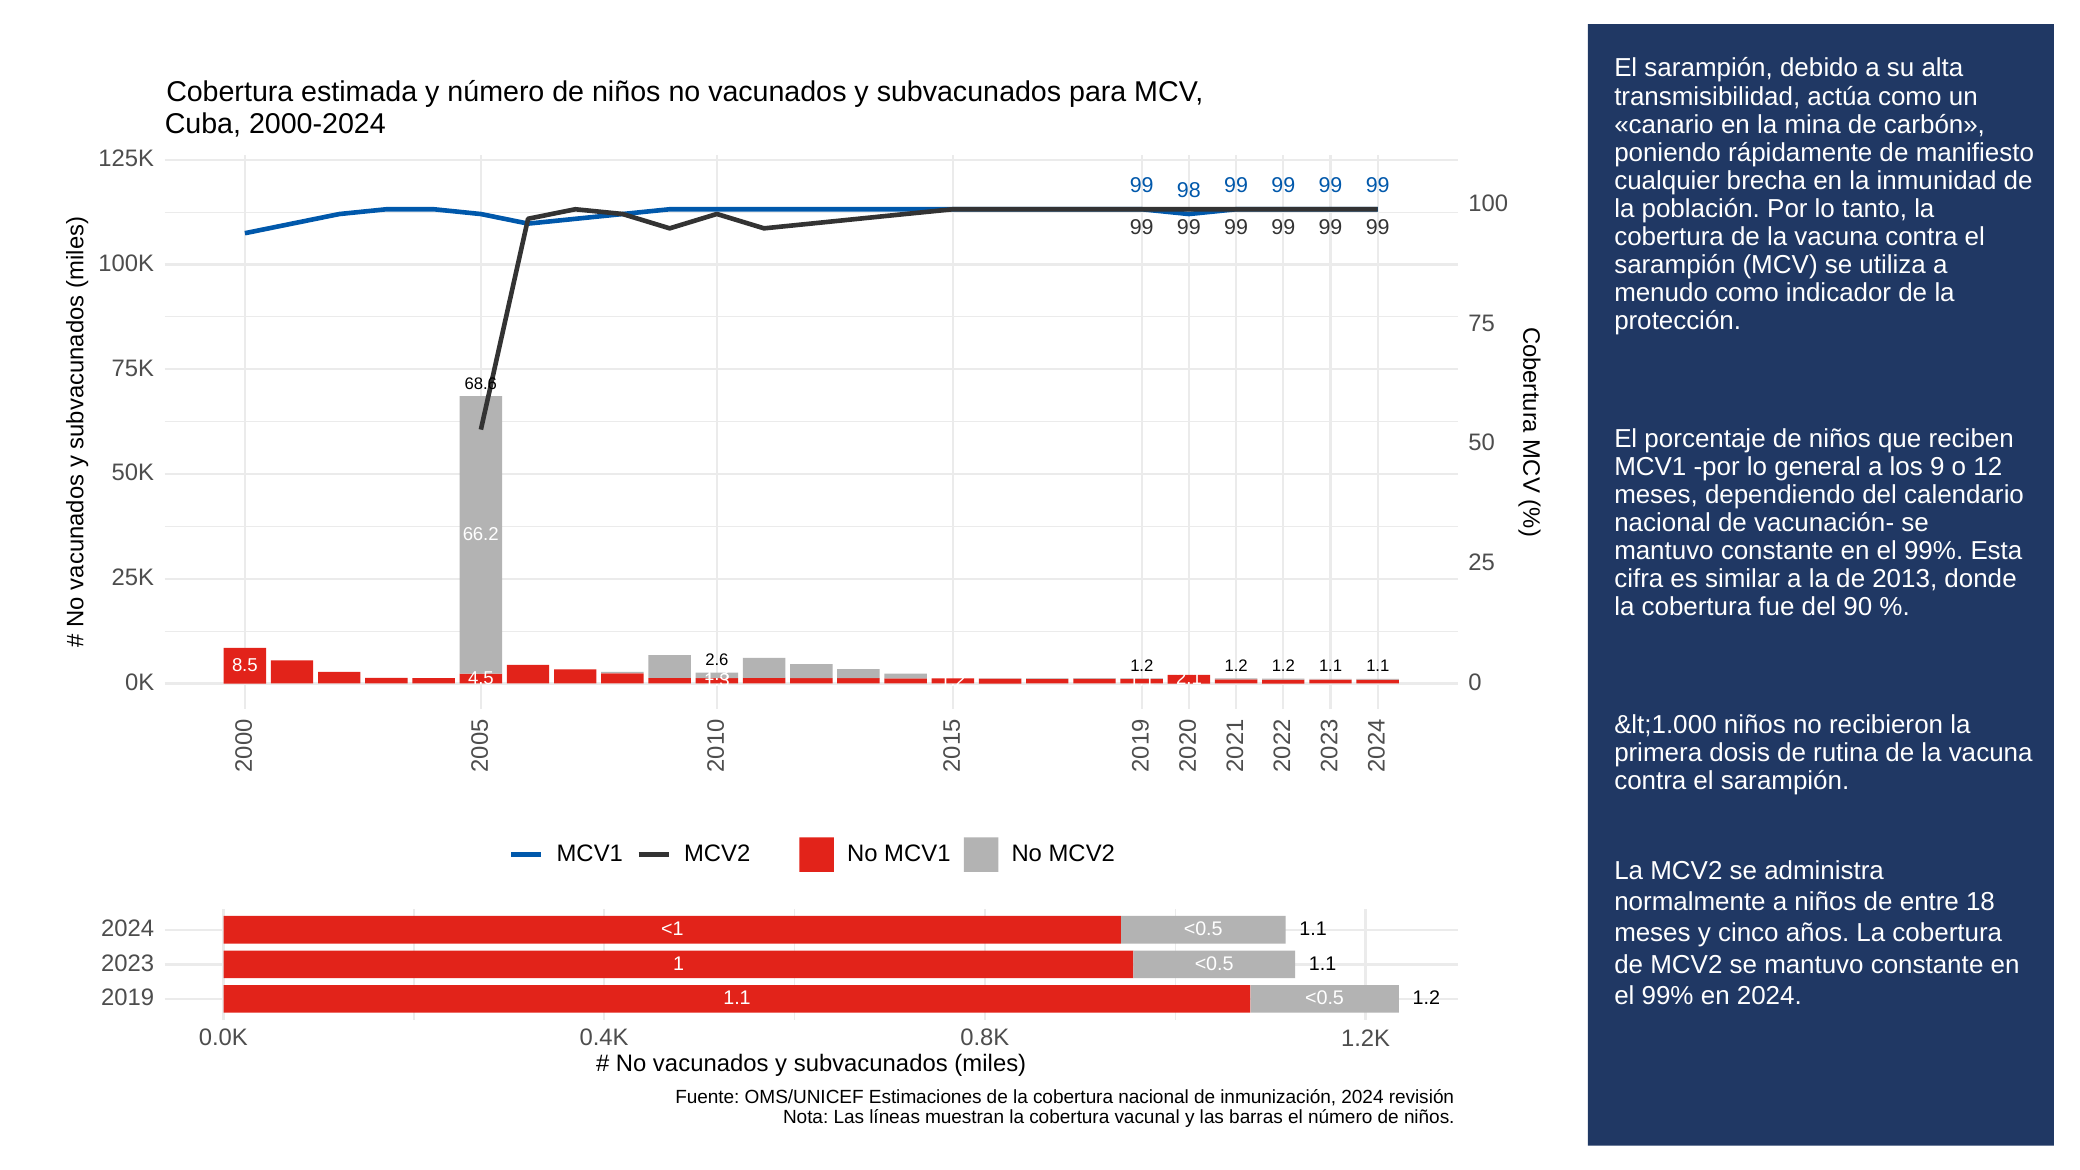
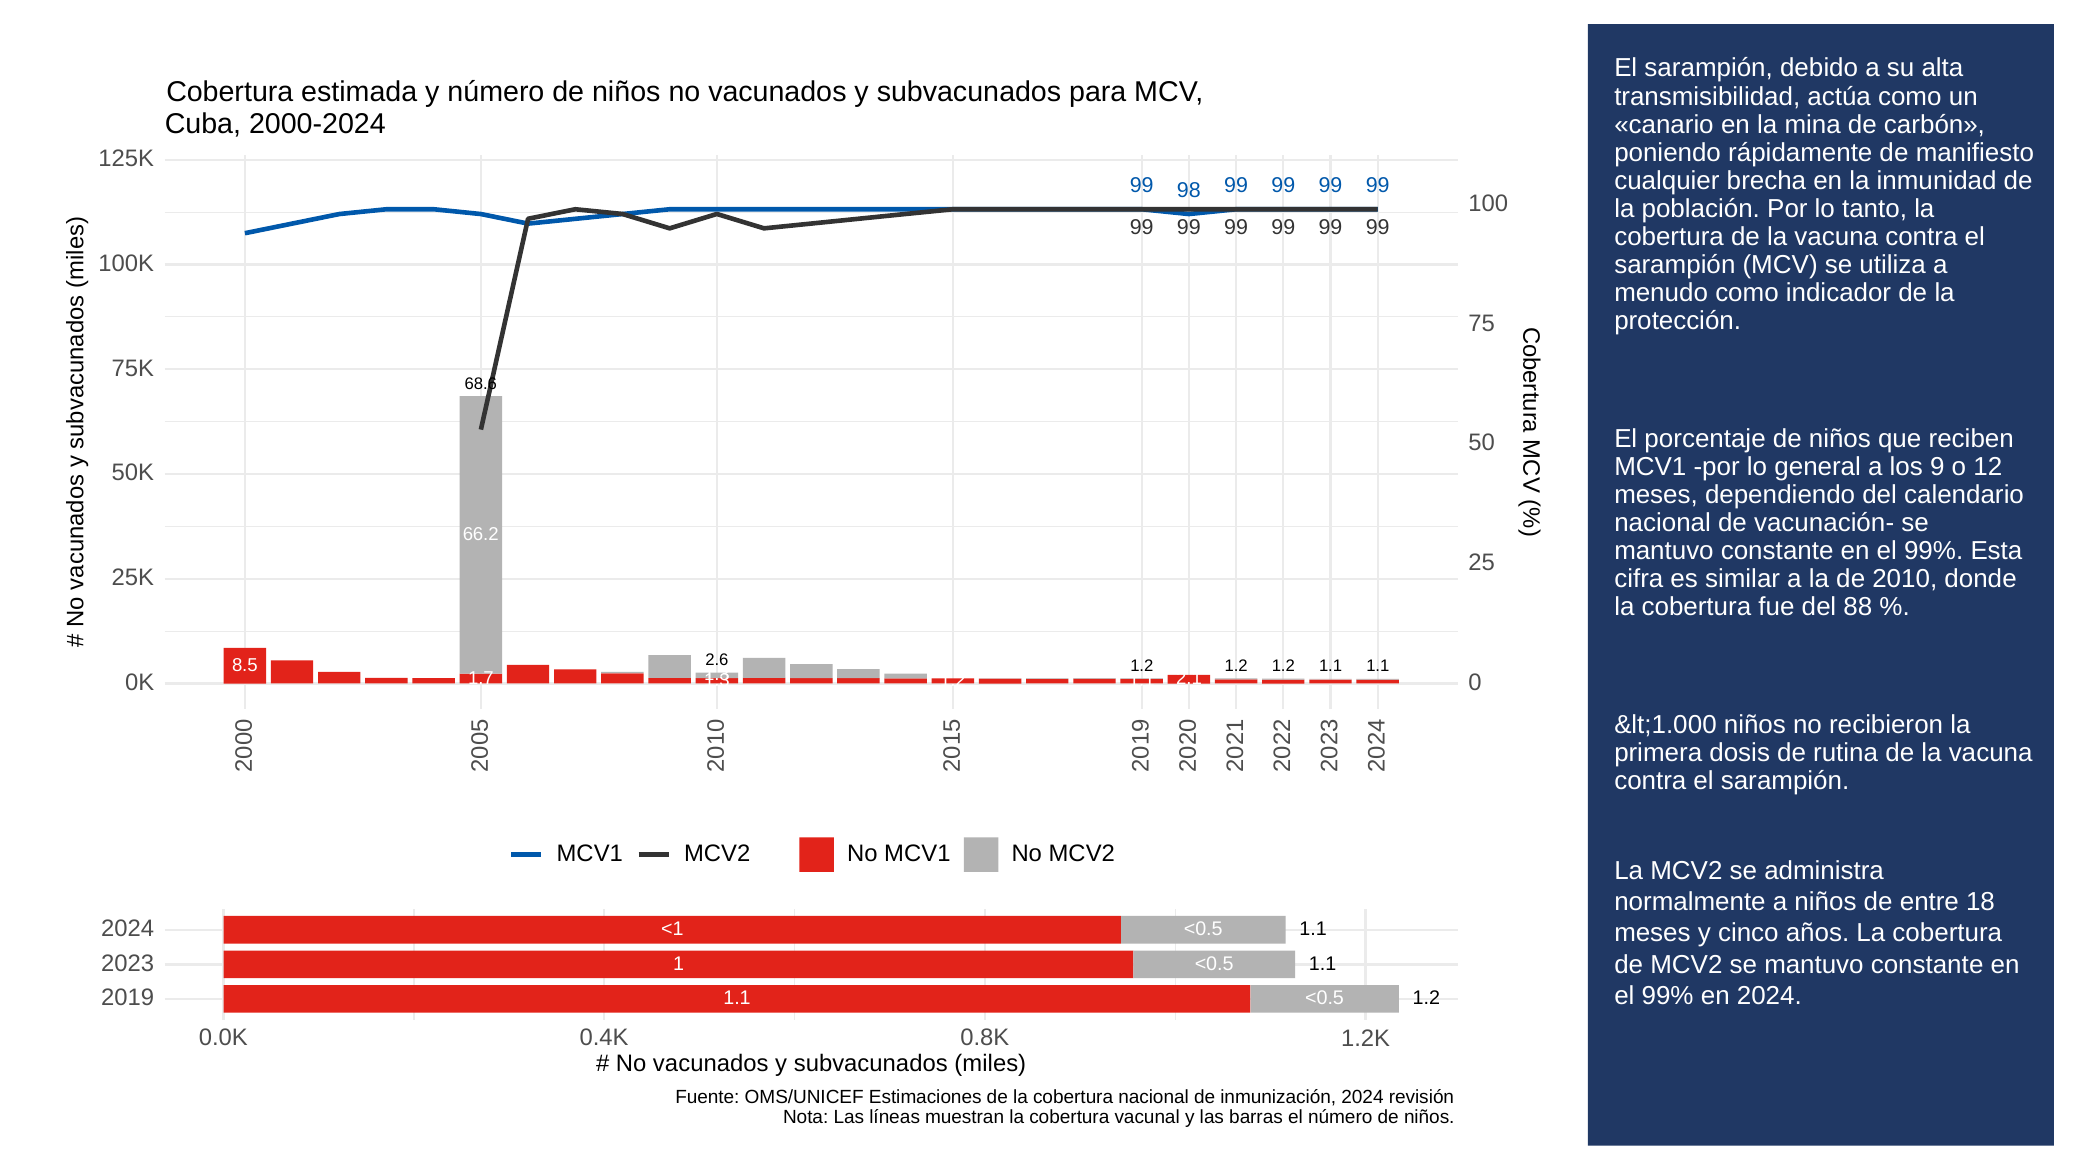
2013: 2013 -> 2010 (1905, 579)
90: 90 -> 88 (1858, 607)
4.5: 4.5 -> 1.7 (481, 678)
